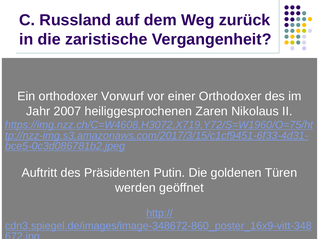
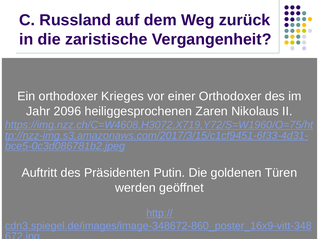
Vorwurf: Vorwurf -> Krieges (123, 96)
2007: 2007 -> 2096 (68, 111)
